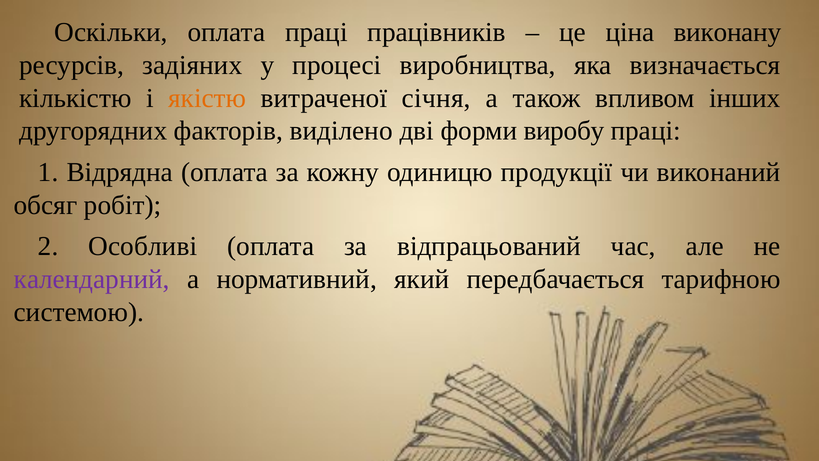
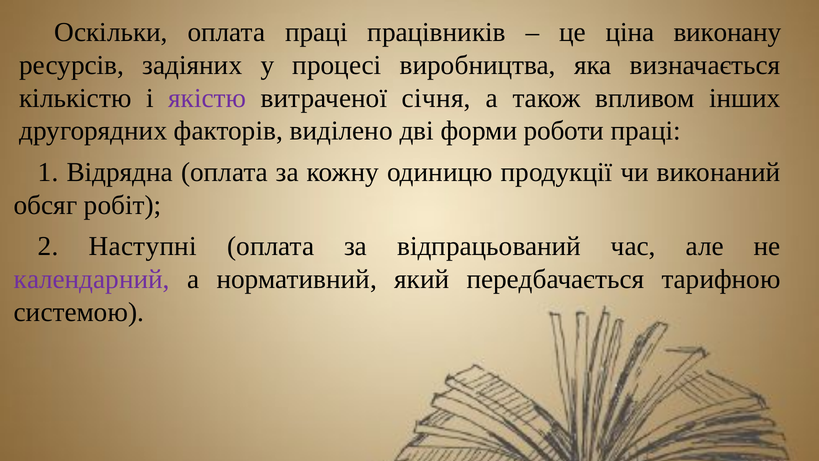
якістю colour: orange -> purple (207, 98)
виробу: виробу -> роботи (564, 131)
Особливі: Особливі -> Наступні (143, 246)
